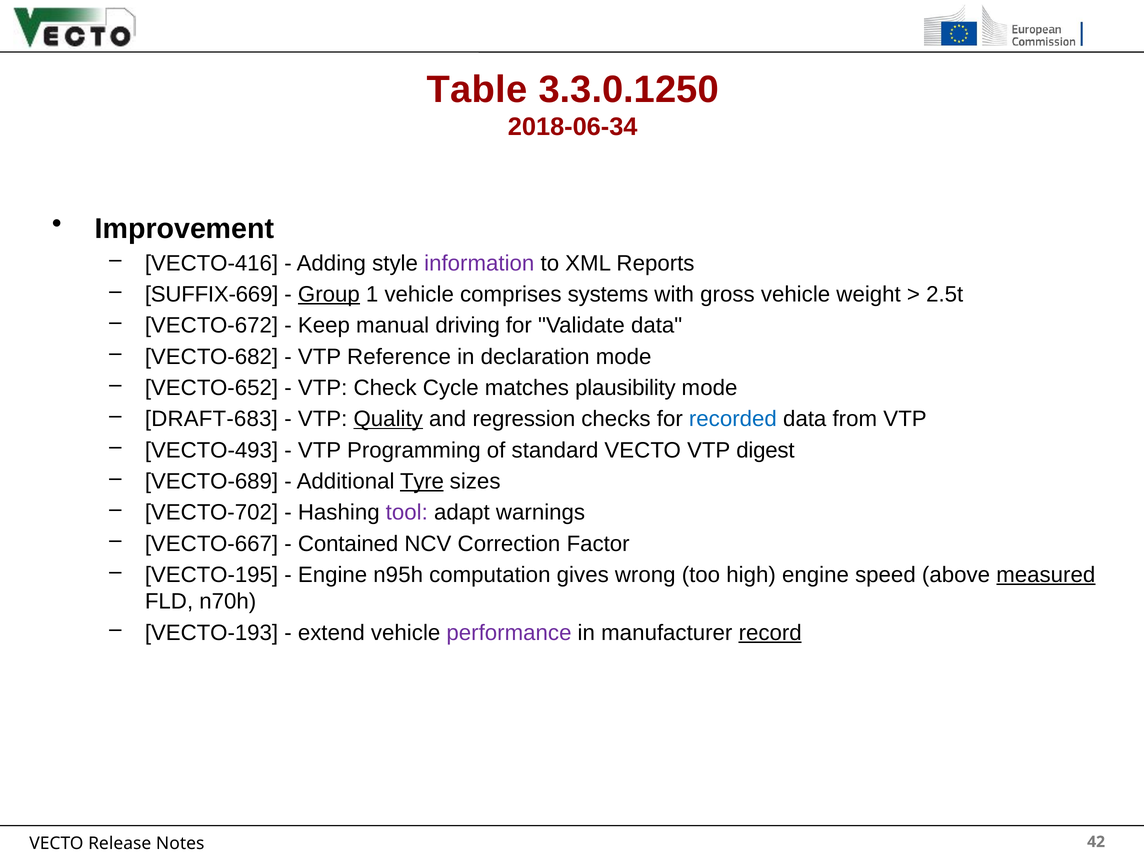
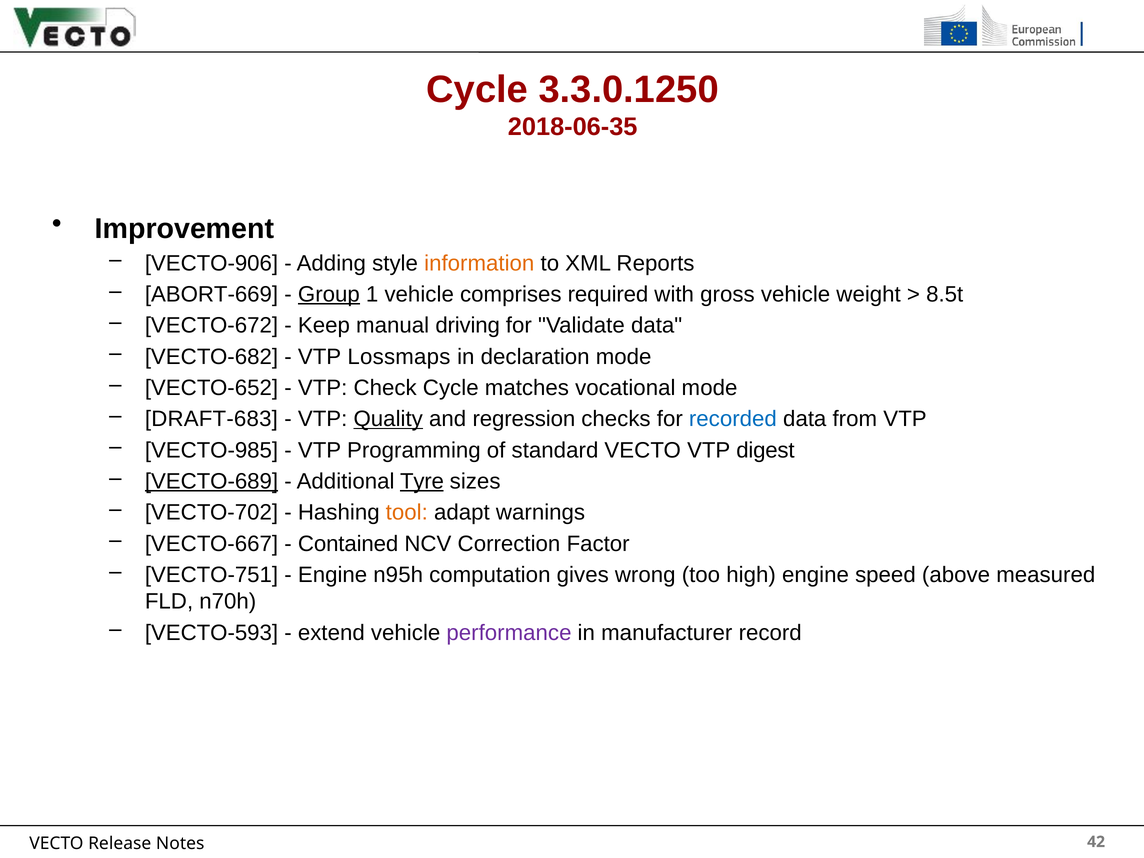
Table: Table -> Cycle (477, 90)
2018-06-34: 2018-06-34 -> 2018-06-35 (573, 127)
VECTO-416: VECTO-416 -> VECTO-906 (212, 263)
information colour: purple -> orange (479, 263)
SUFFIX-669: SUFFIX-669 -> ABORT-669 (212, 294)
systems: systems -> required (608, 294)
2.5t: 2.5t -> 8.5t (945, 294)
Reference: Reference -> Lossmaps (399, 357)
plausibility: plausibility -> vocational (625, 388)
VECTO-493: VECTO-493 -> VECTO-985 (212, 450)
VECTO-689 underline: none -> present (212, 481)
tool colour: purple -> orange (407, 513)
VECTO-195: VECTO-195 -> VECTO-751 (212, 575)
measured underline: present -> none (1046, 575)
VECTO-193: VECTO-193 -> VECTO-593 (212, 633)
record underline: present -> none (770, 633)
